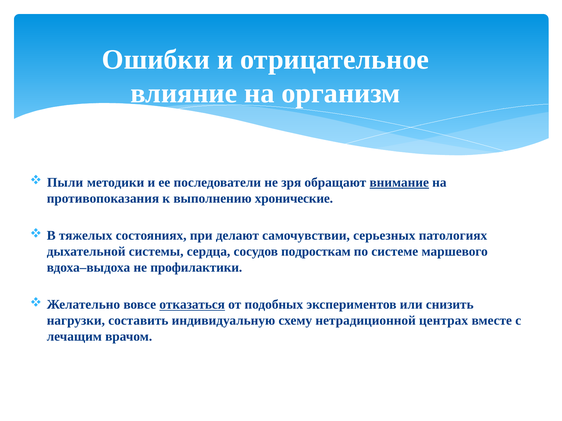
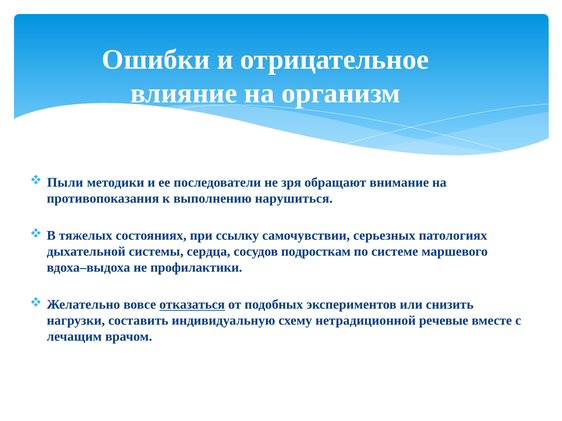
внимание underline: present -> none (399, 183)
хронические: хронические -> нарушиться (294, 199)
делают: делают -> ссылку (237, 236)
центрах: центрах -> речевые (444, 321)
